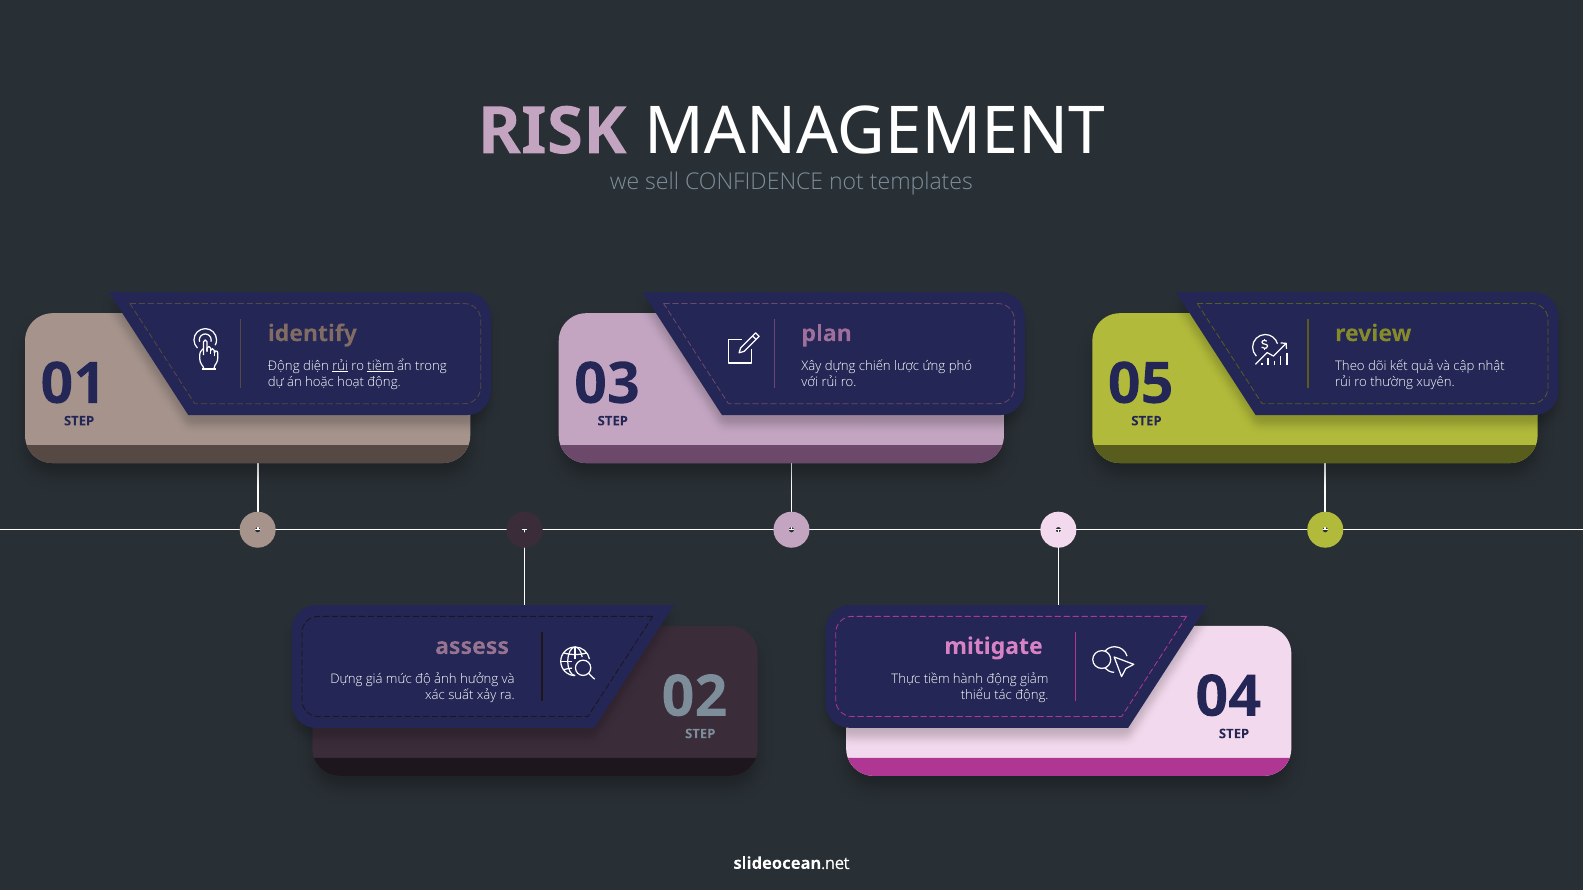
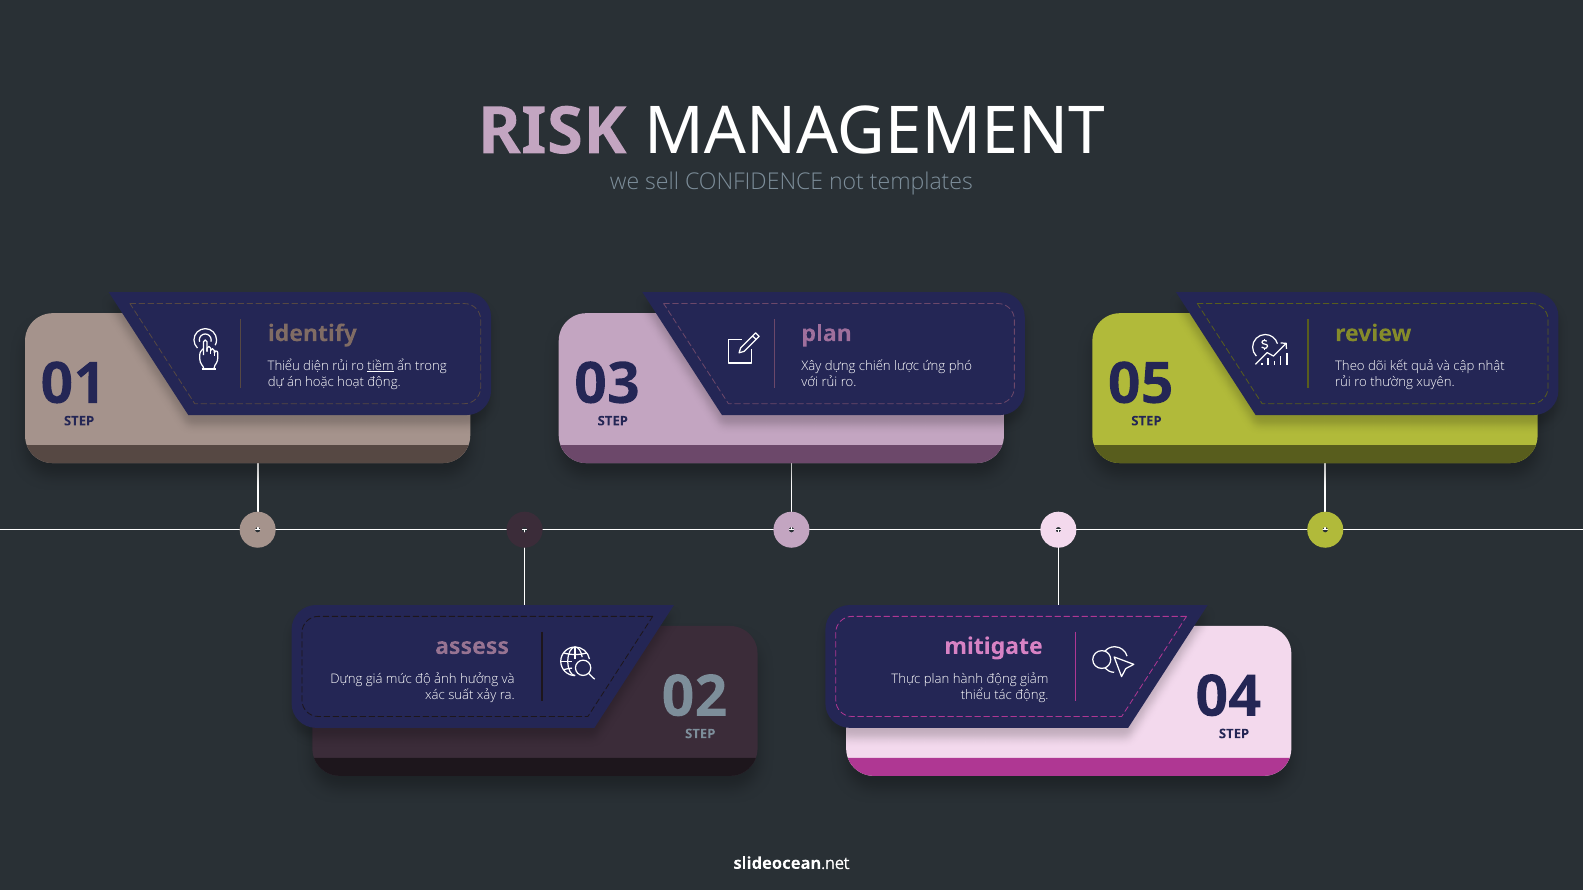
Động: Động -> Thiểu (284, 366)
rủi underline: present -> none (340, 366)
Thực tiềm: tiềm -> plan (937, 679)
